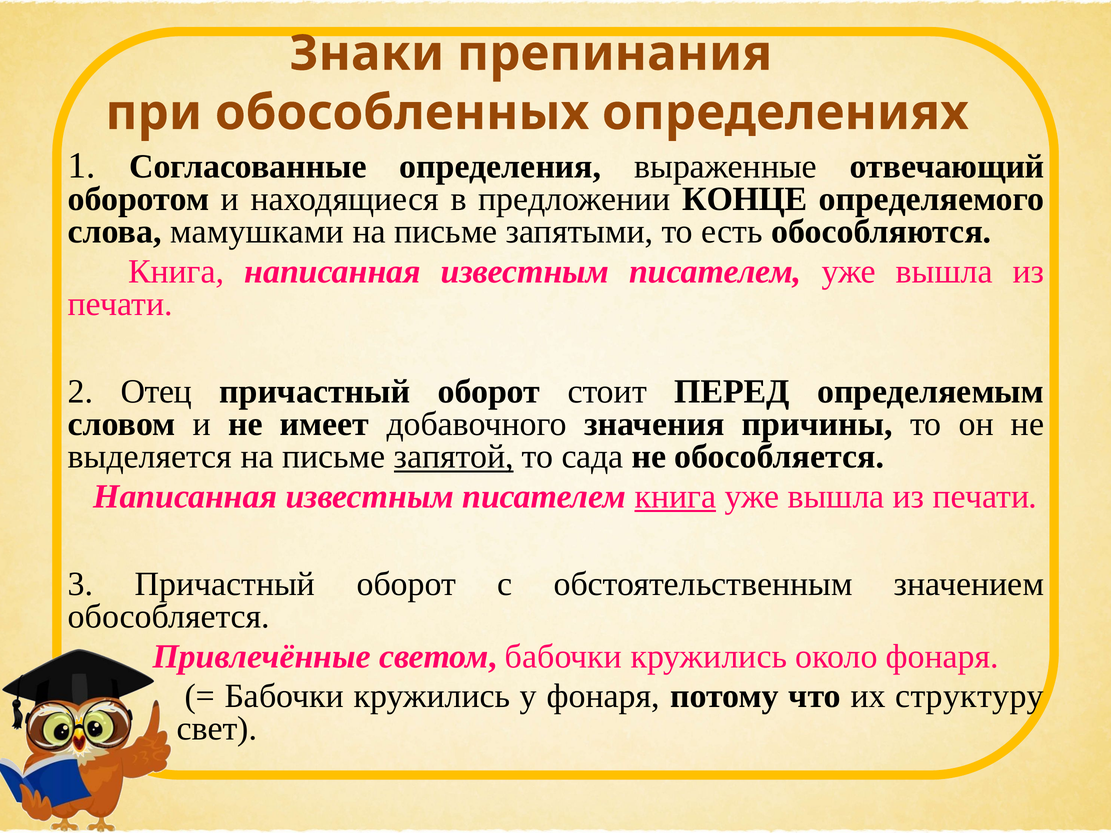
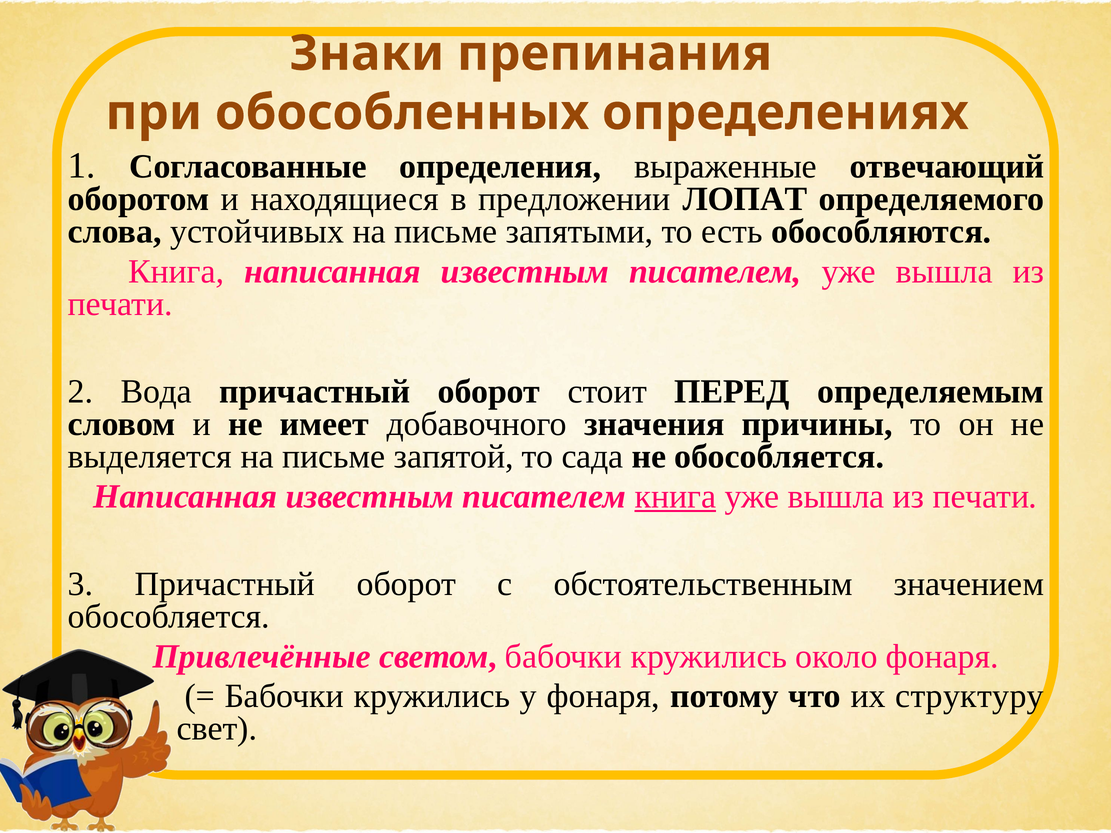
КОНЦЕ: КОНЦЕ -> ЛОПАТ (745, 199)
мамушками: мамушками -> устойчивых (257, 232)
Отец: Отец -> Вода (156, 392)
запятой underline: present -> none (454, 457)
